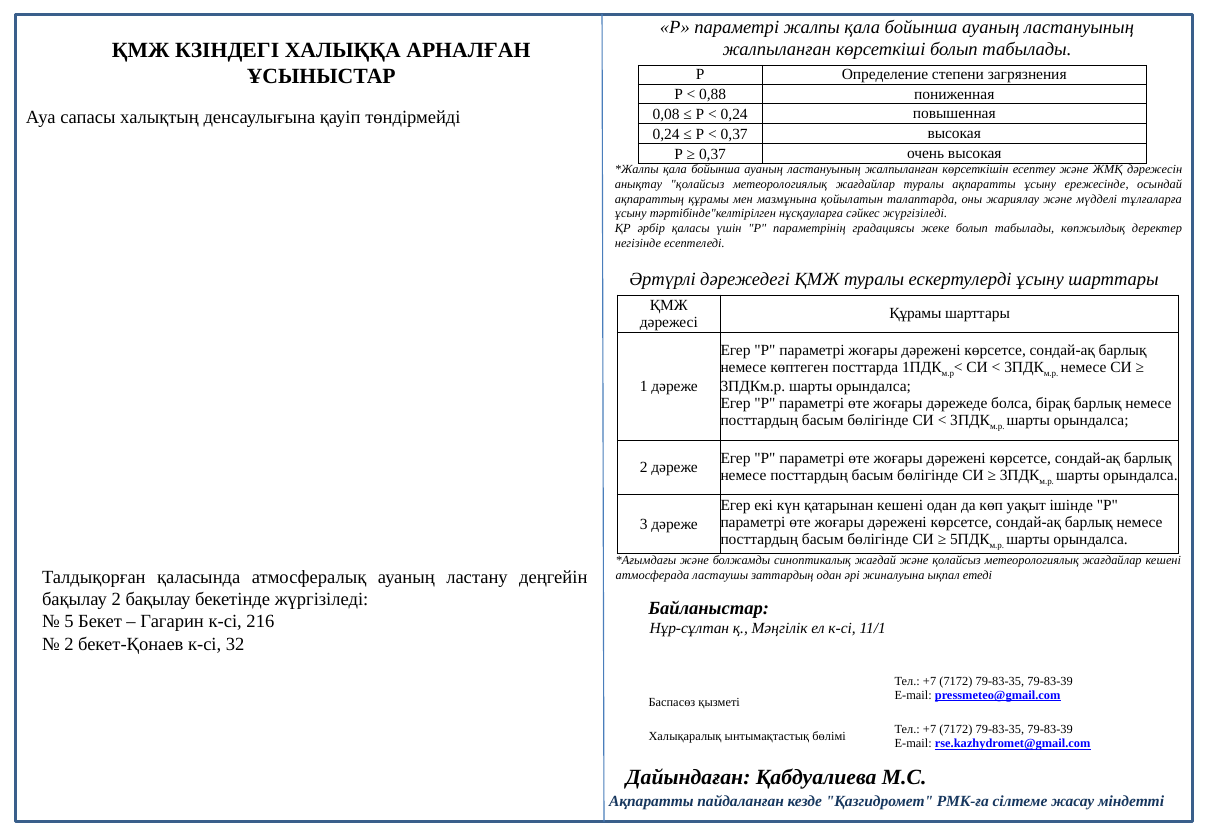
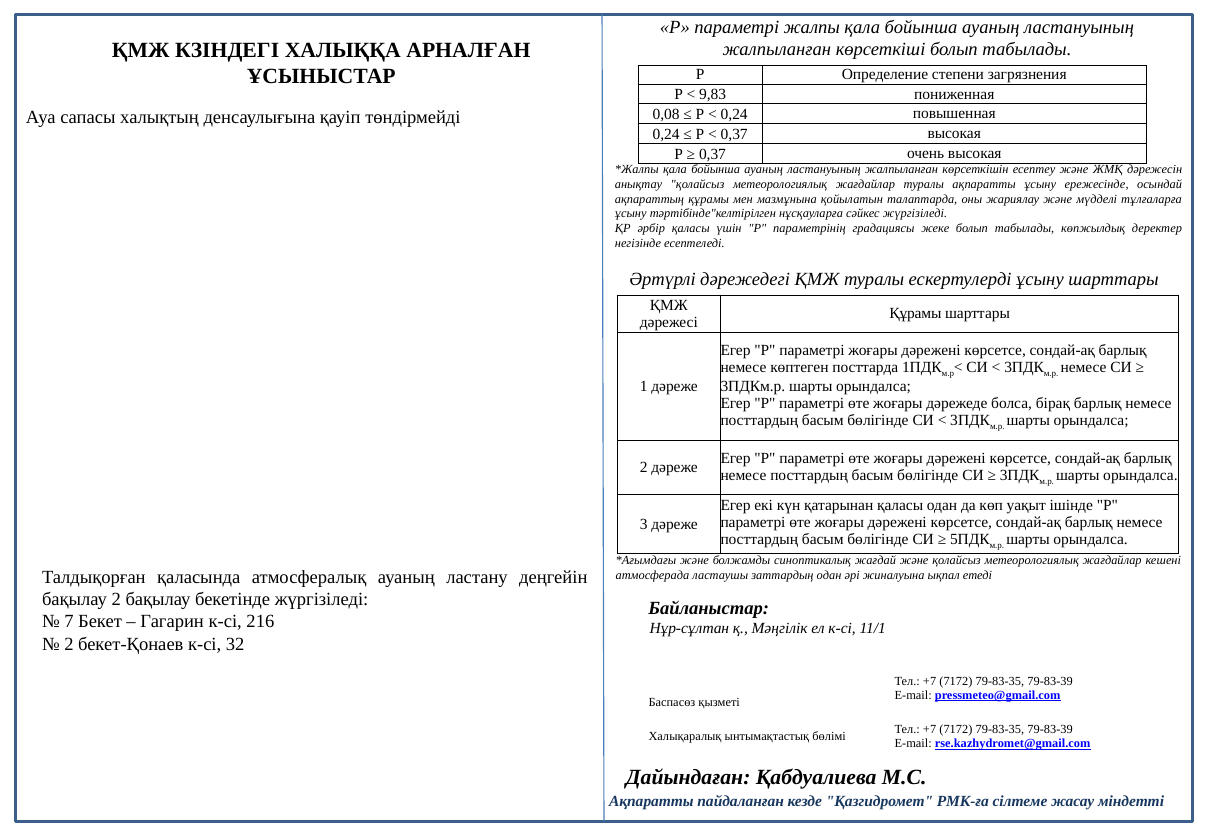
0,88: 0,88 -> 9,83 (713, 95)
қатарынан кешені: кешені -> қаласы (900, 506)
5: 5 -> 7 (69, 622)
